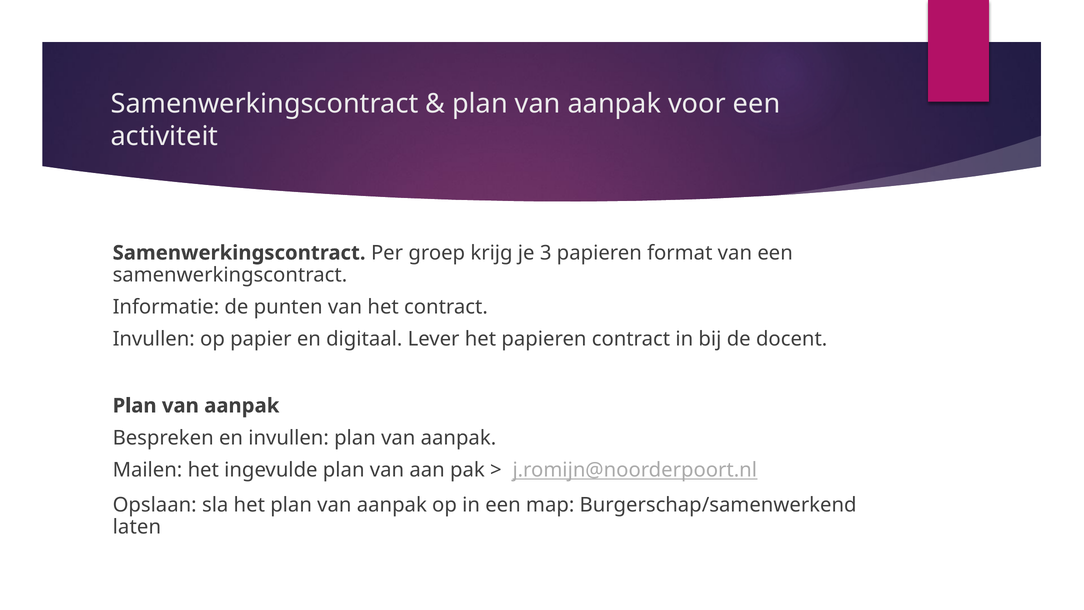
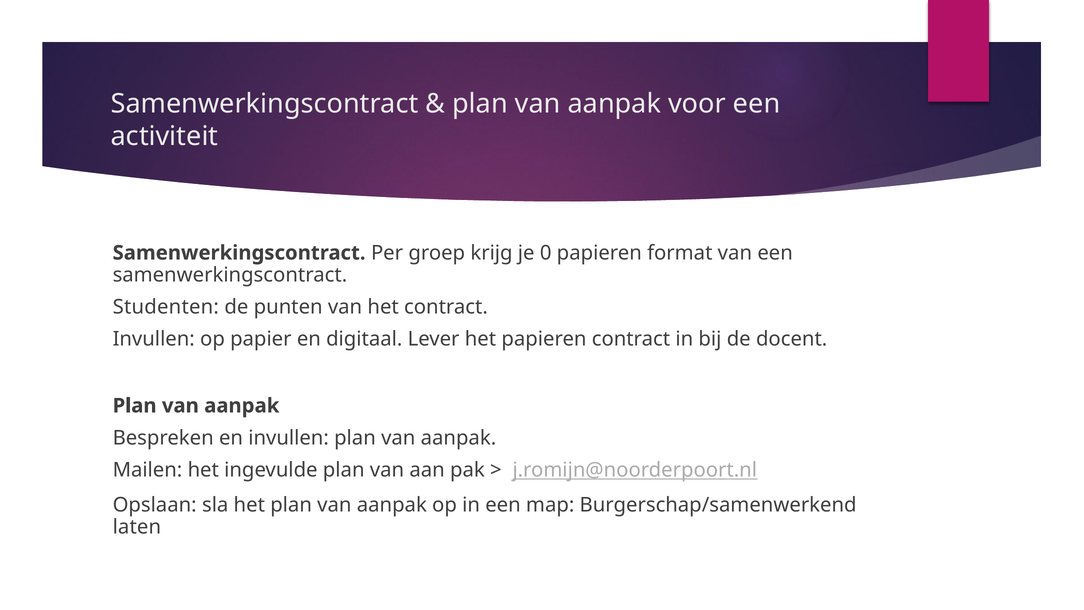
3: 3 -> 0 (546, 253)
Informatie: Informatie -> Studenten (166, 307)
